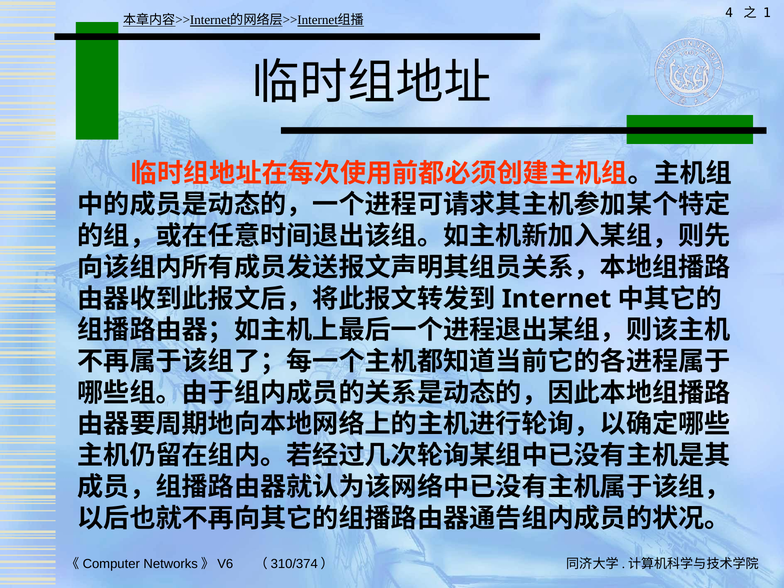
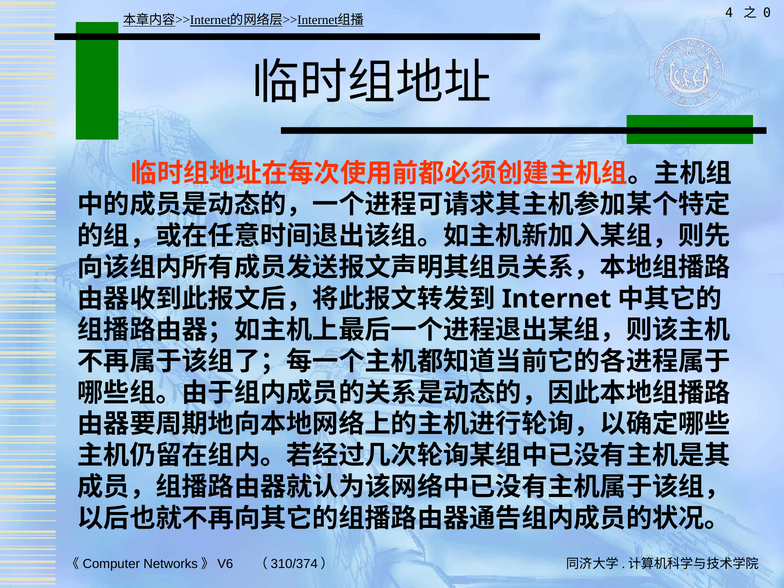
1: 1 -> 0 (767, 13)
